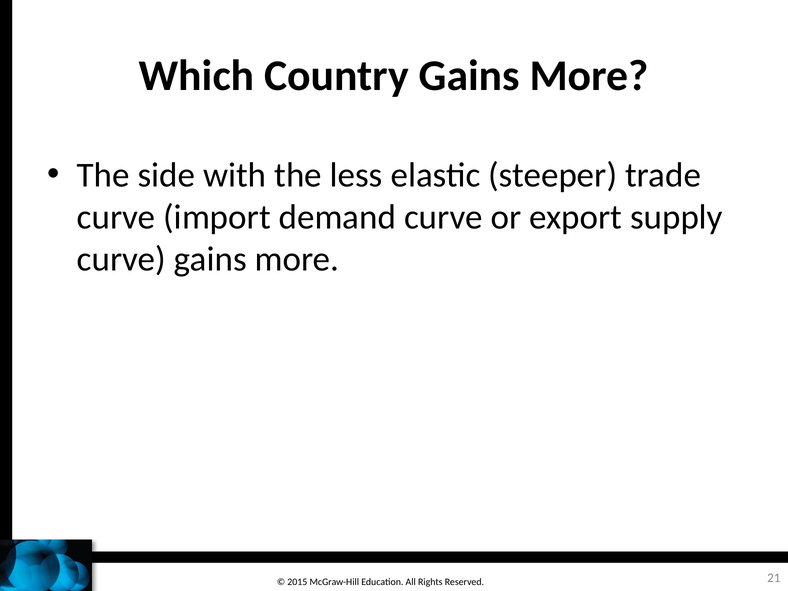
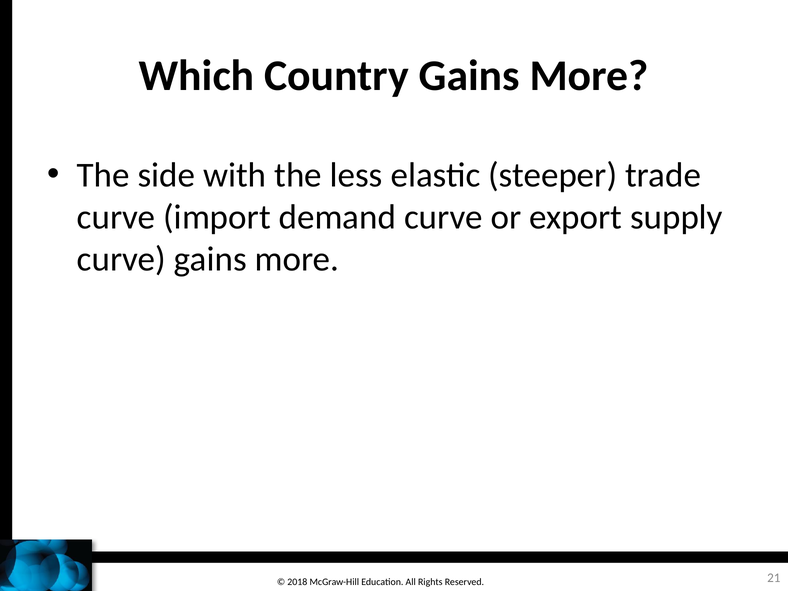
2015: 2015 -> 2018 (297, 582)
